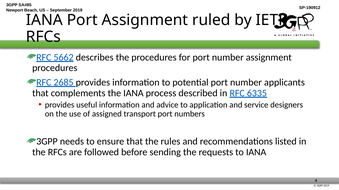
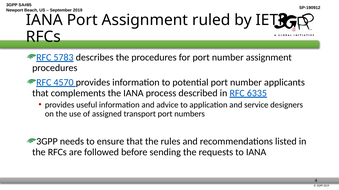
5662: 5662 -> 5783 (64, 57)
2685: 2685 -> 4570 (64, 83)
